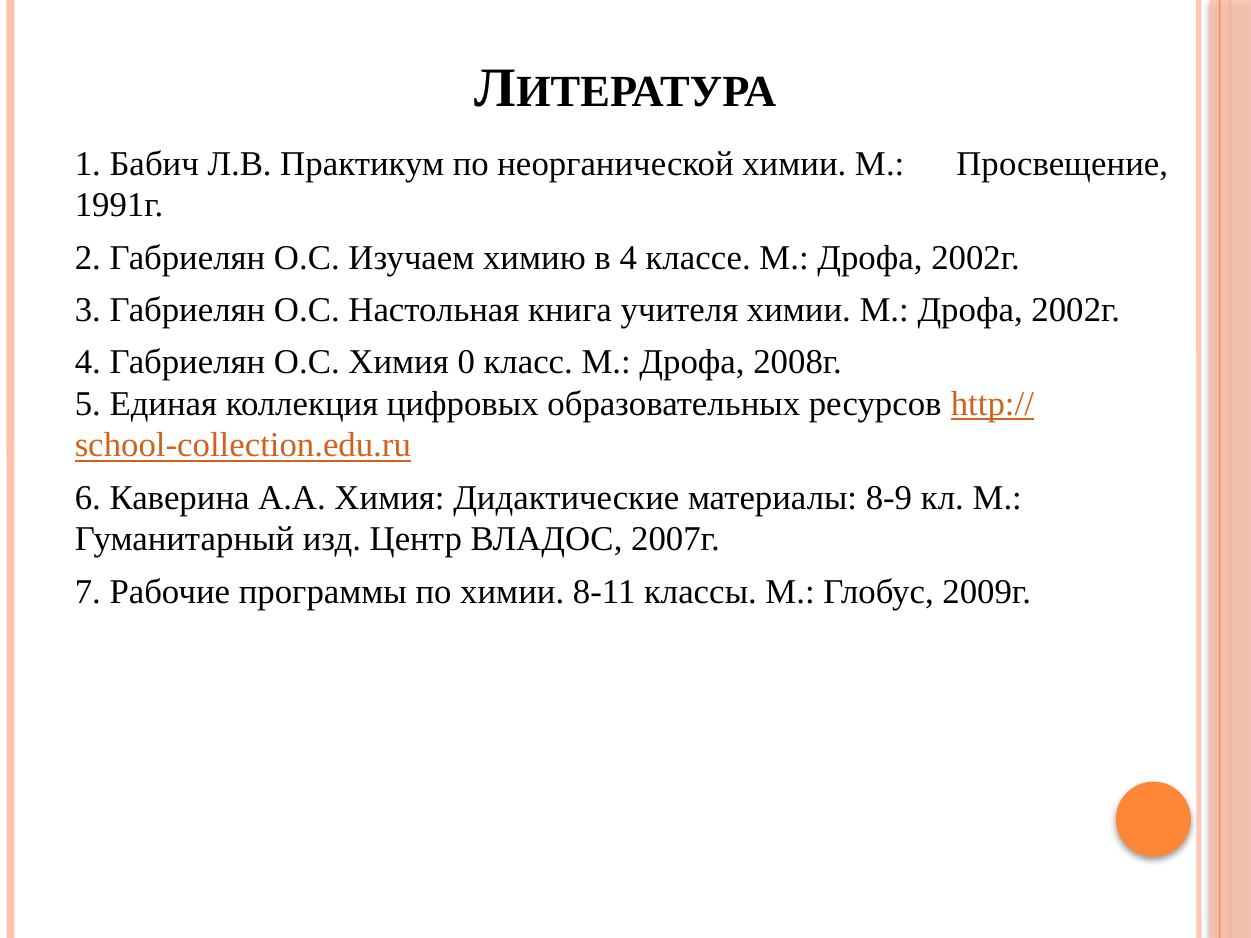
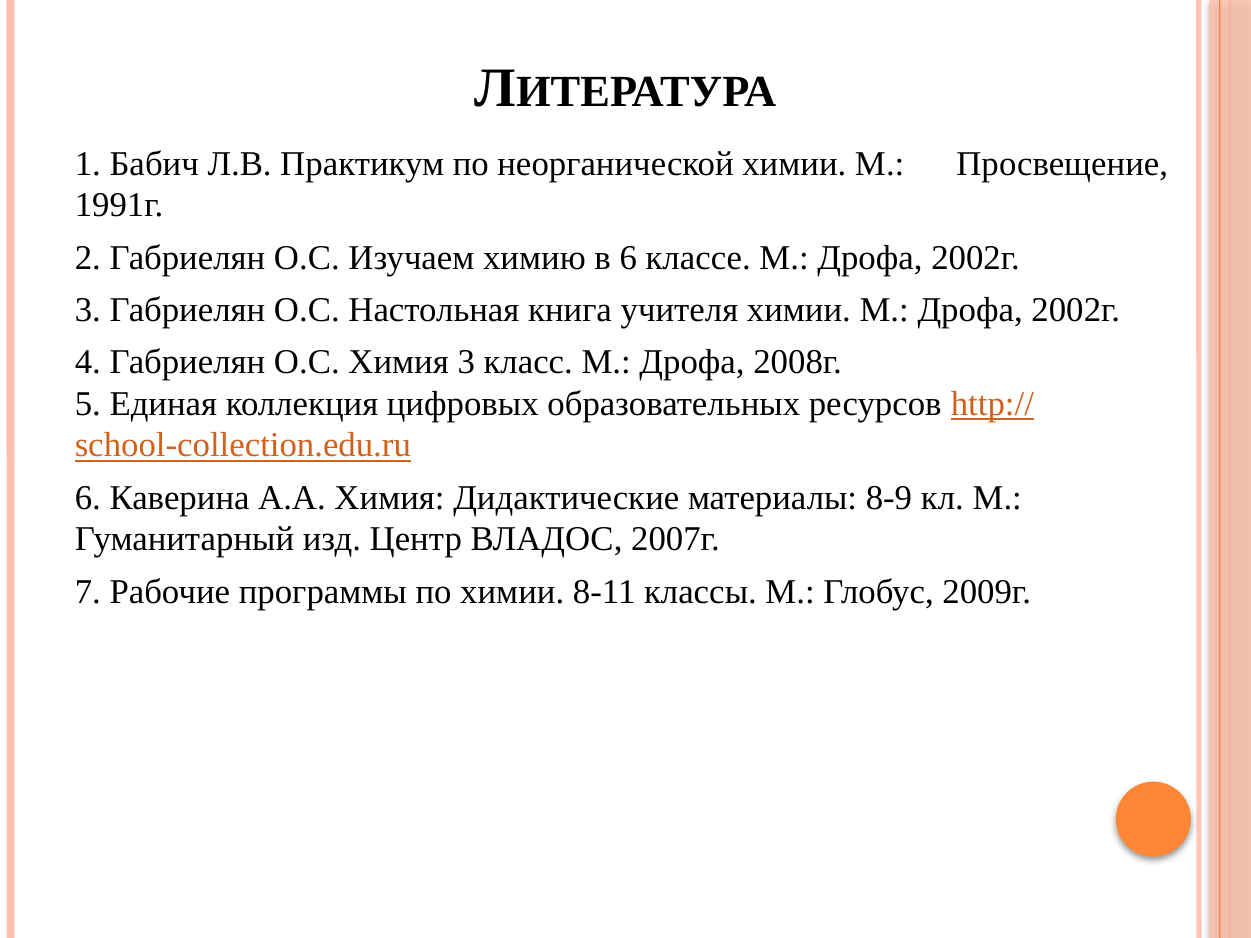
в 4: 4 -> 6 (628, 258)
Химия 0: 0 -> 3 (466, 362)
